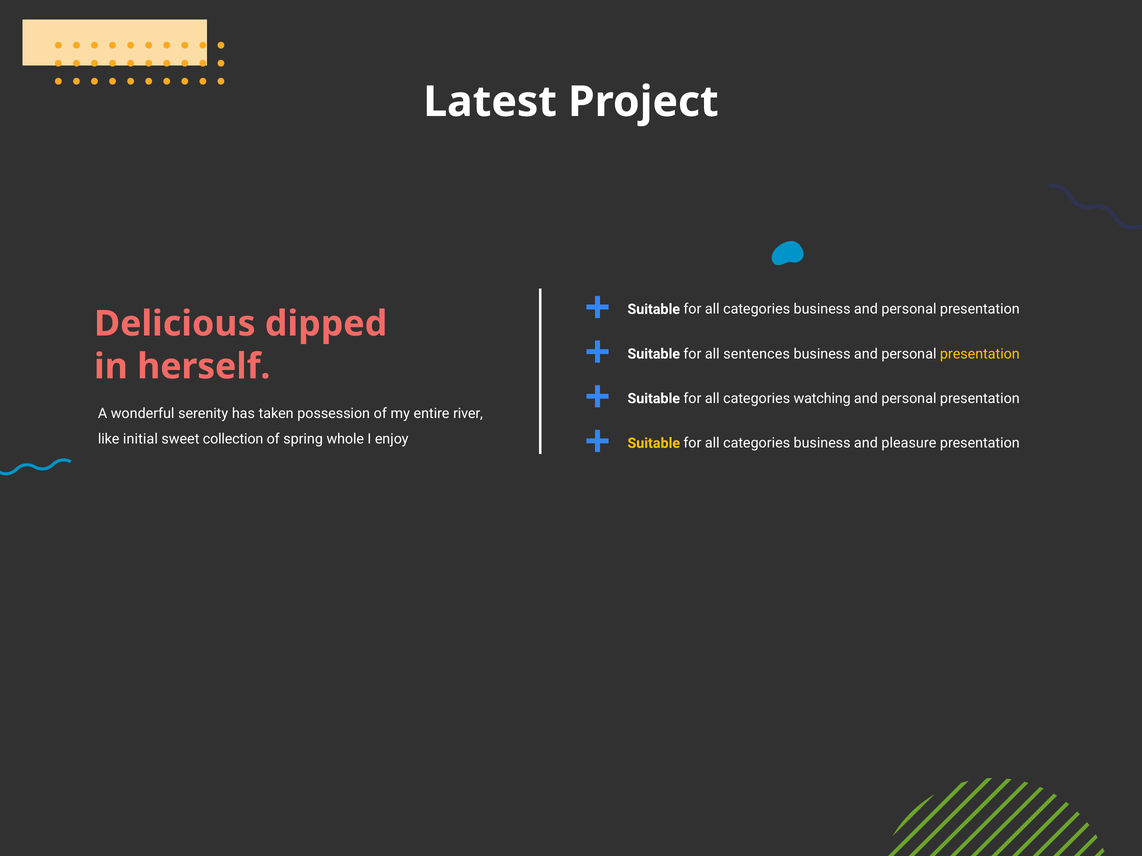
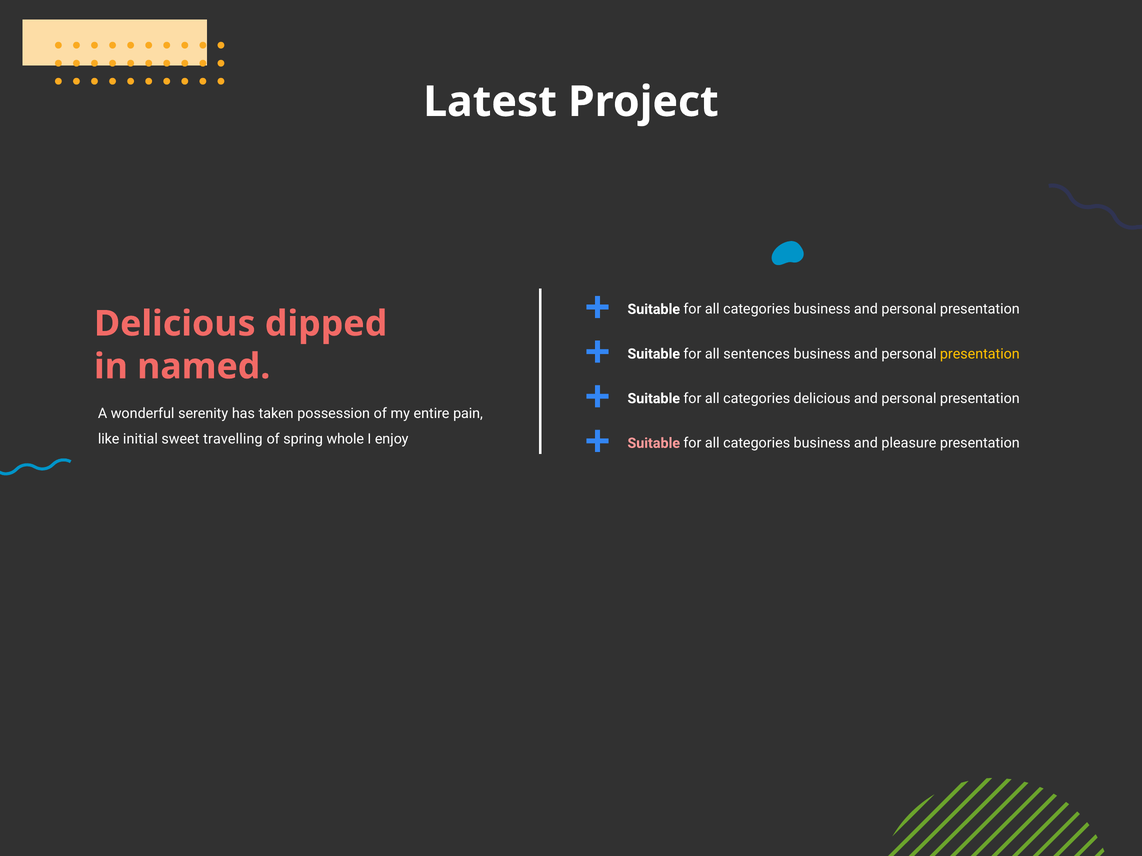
herself: herself -> named (204, 367)
categories watching: watching -> delicious (822, 399)
river: river -> pain (468, 414)
collection: collection -> travelling (233, 439)
Suitable colour: yellow -> pink (654, 443)
